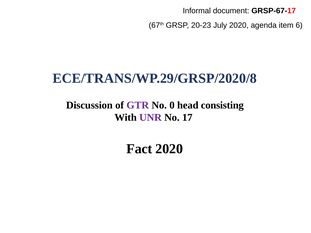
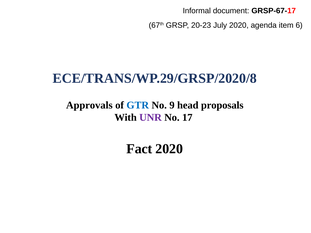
Discussion: Discussion -> Approvals (89, 105)
GTR colour: purple -> blue (138, 105)
0: 0 -> 9 (172, 105)
consisting: consisting -> proposals (222, 105)
